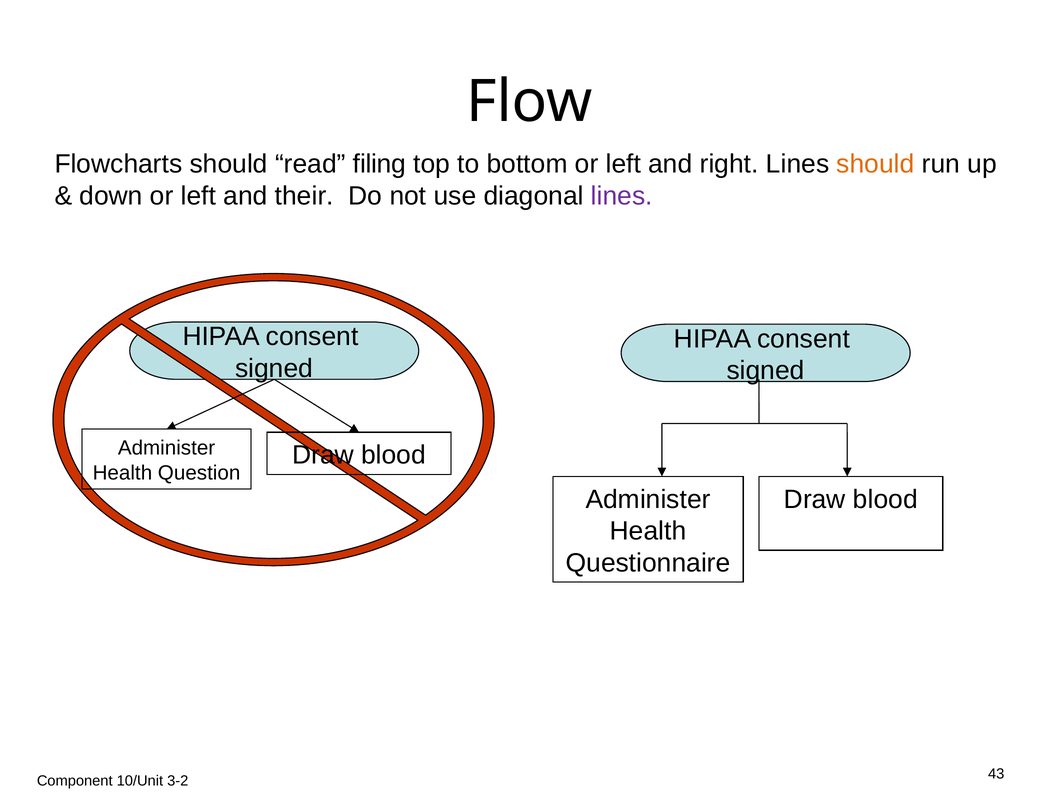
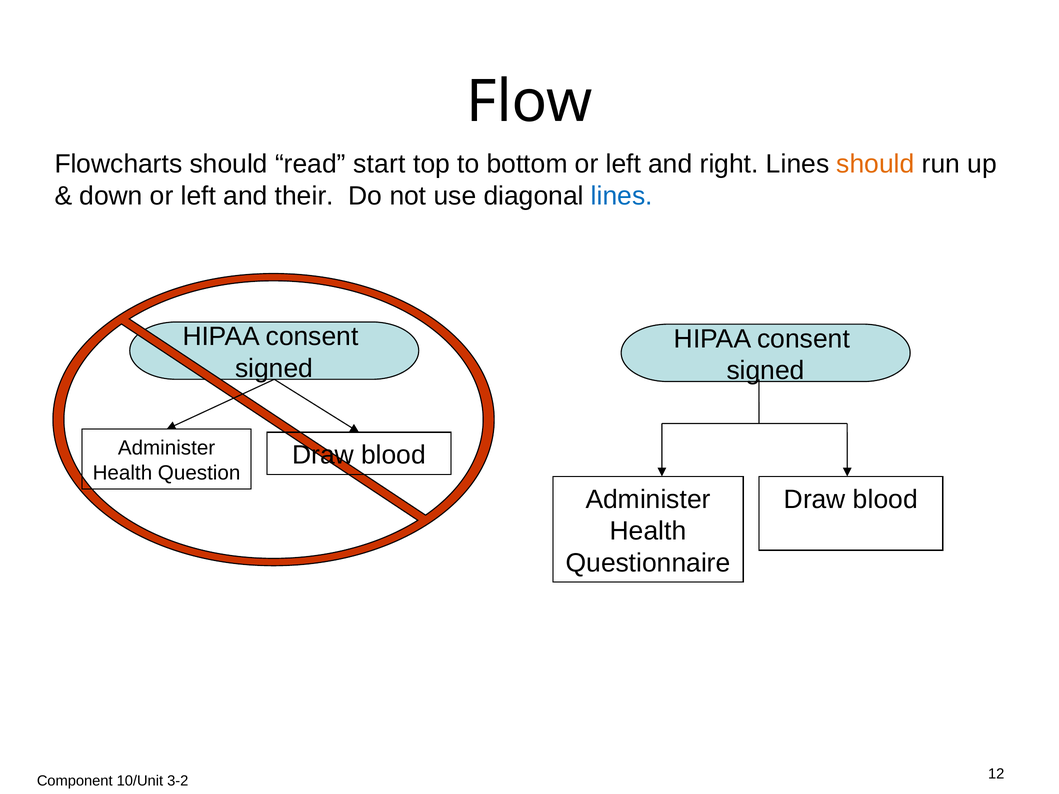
filing: filing -> start (379, 164)
lines colour: purple -> blue (622, 196)
43: 43 -> 12 (996, 774)
